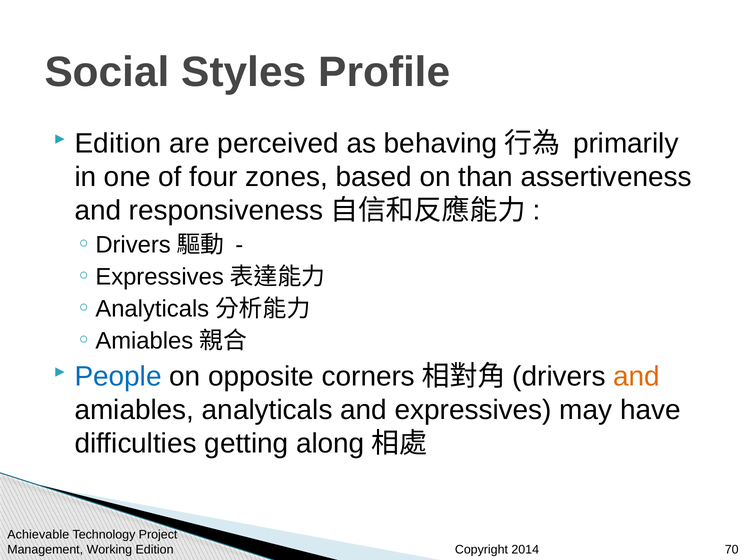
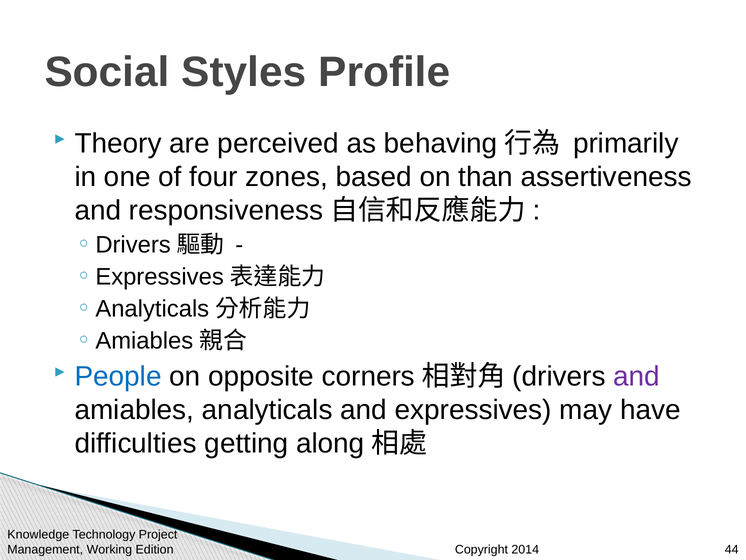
Edition: Edition -> Theory (118, 143)
and colour: orange -> purple (637, 376)
Achievable: Achievable -> Knowledge (38, 534)
70: 70 -> 44 (732, 549)
